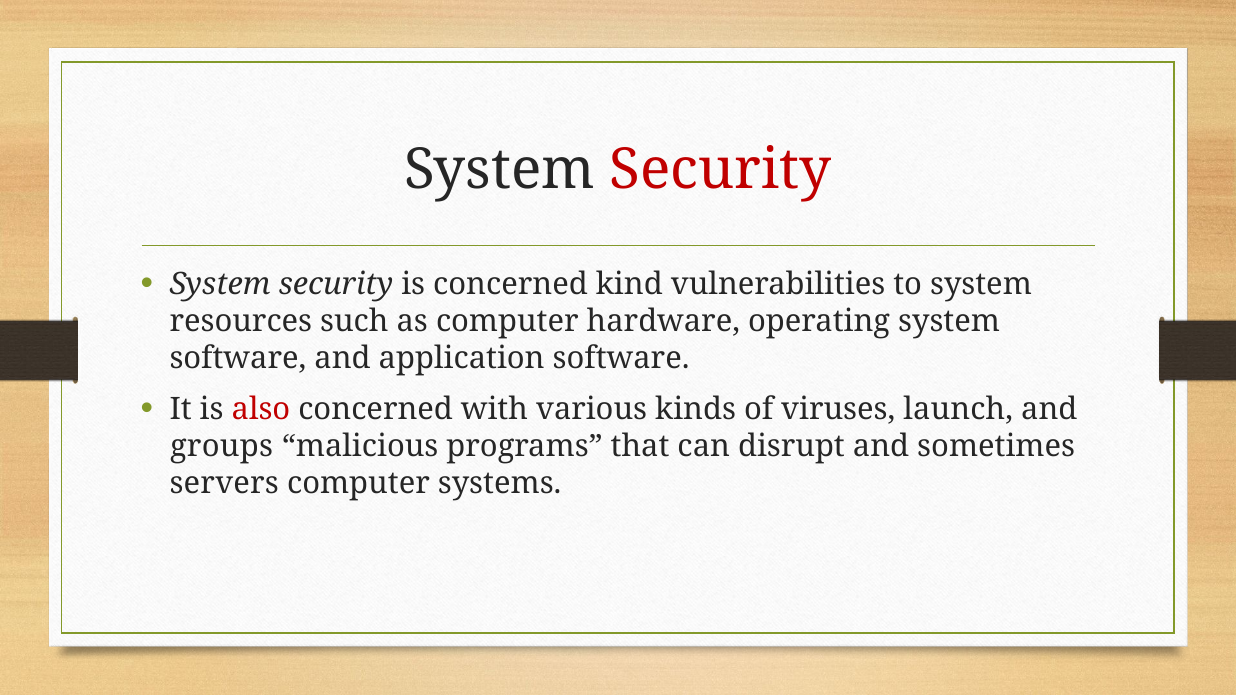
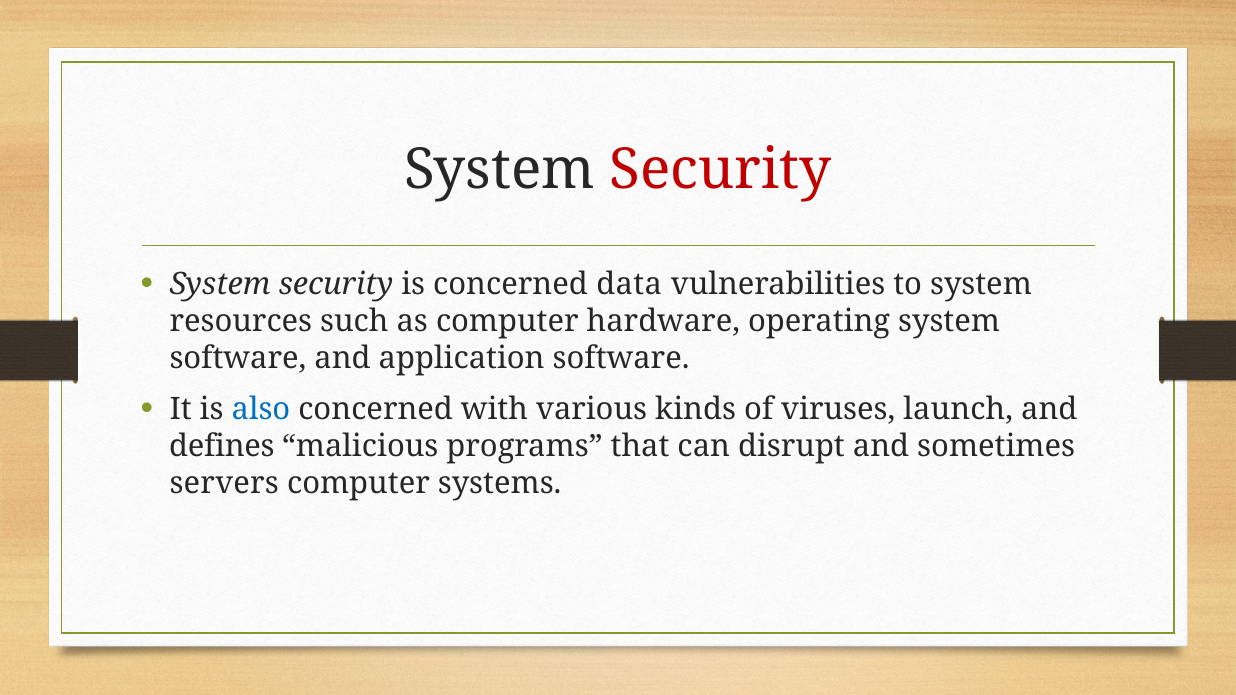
kind: kind -> data (629, 285)
also colour: red -> blue (261, 410)
groups: groups -> defines (222, 447)
